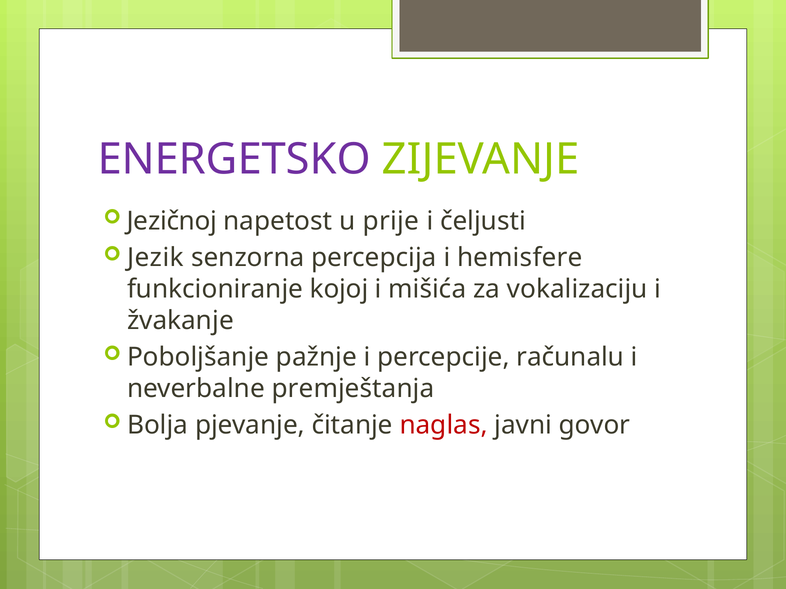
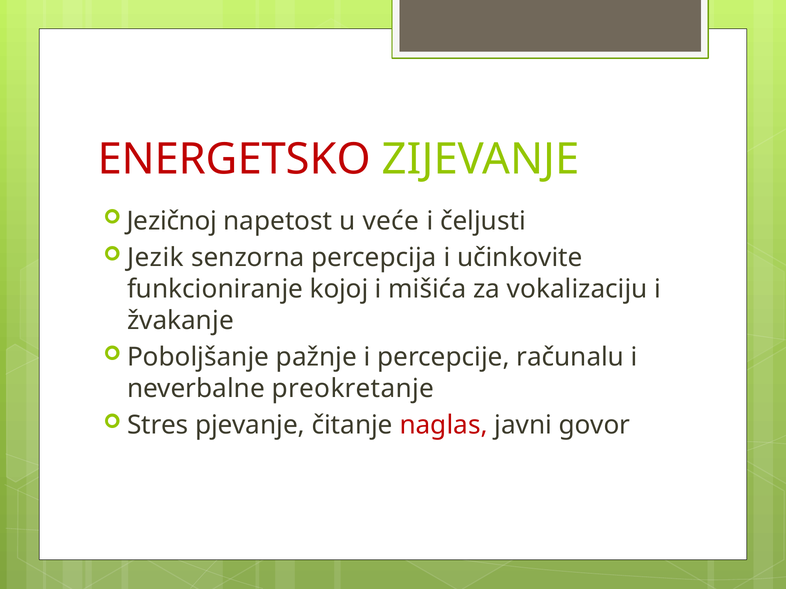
ENERGETSKO colour: purple -> red (234, 160)
prije: prije -> veće (391, 221)
hemisfere: hemisfere -> učinkovite (520, 258)
premještanja: premještanja -> preokretanje (353, 389)
Bolja: Bolja -> Stres (158, 426)
